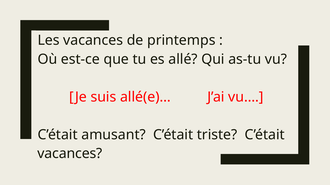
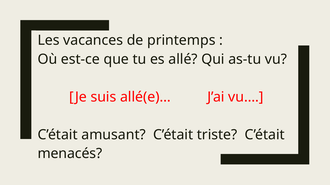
vacances: vacances -> menacés (70, 154)
